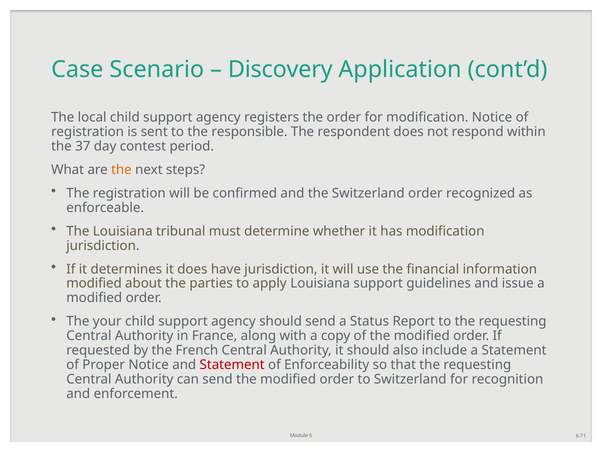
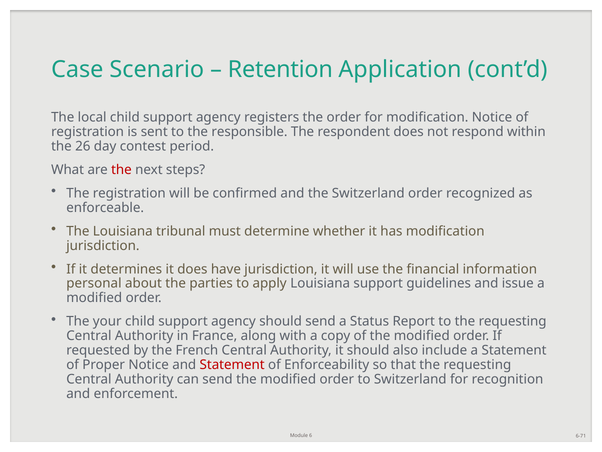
Discovery: Discovery -> Retention (280, 70)
37: 37 -> 26 (83, 146)
the colour: orange -> red (121, 170)
modified: modified -> personal (94, 283)
